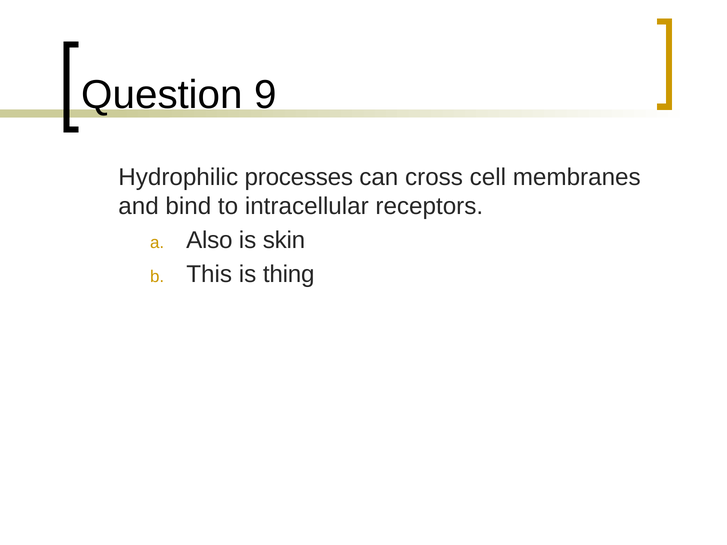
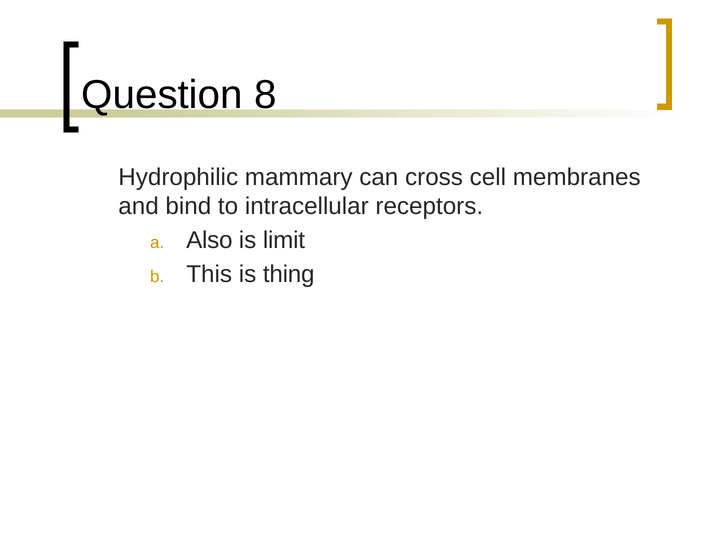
9: 9 -> 8 (265, 95)
processes: processes -> mammary (299, 177)
skin: skin -> limit (284, 240)
